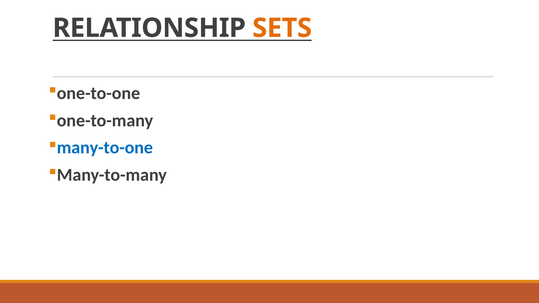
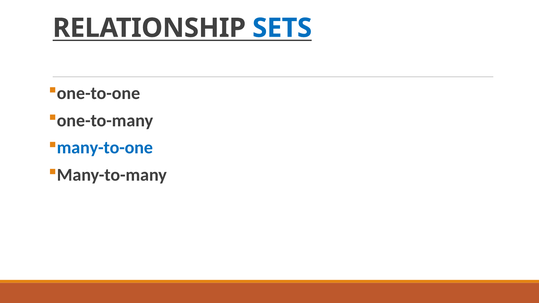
SETS colour: orange -> blue (282, 28)
